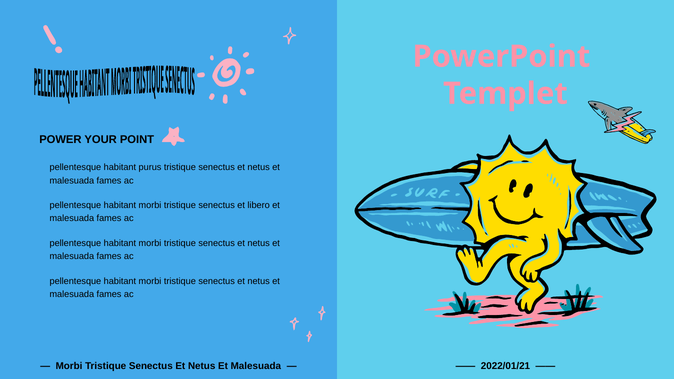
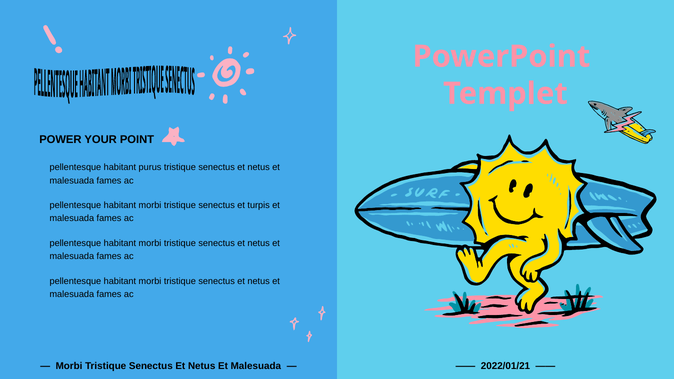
libero: libero -> turpis (259, 205)
